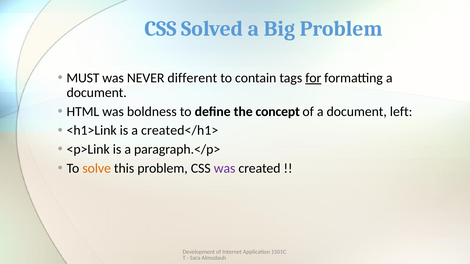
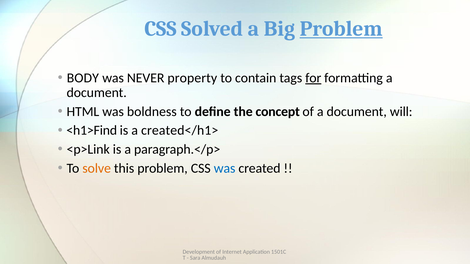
Problem underline: none -> present (341, 29)
MUST: MUST -> BODY (83, 78)
different: different -> property (192, 78)
left: left -> will (401, 112)
<h1>Link: <h1>Link -> <h1>Find (92, 131)
was colour: purple -> blue (225, 168)
